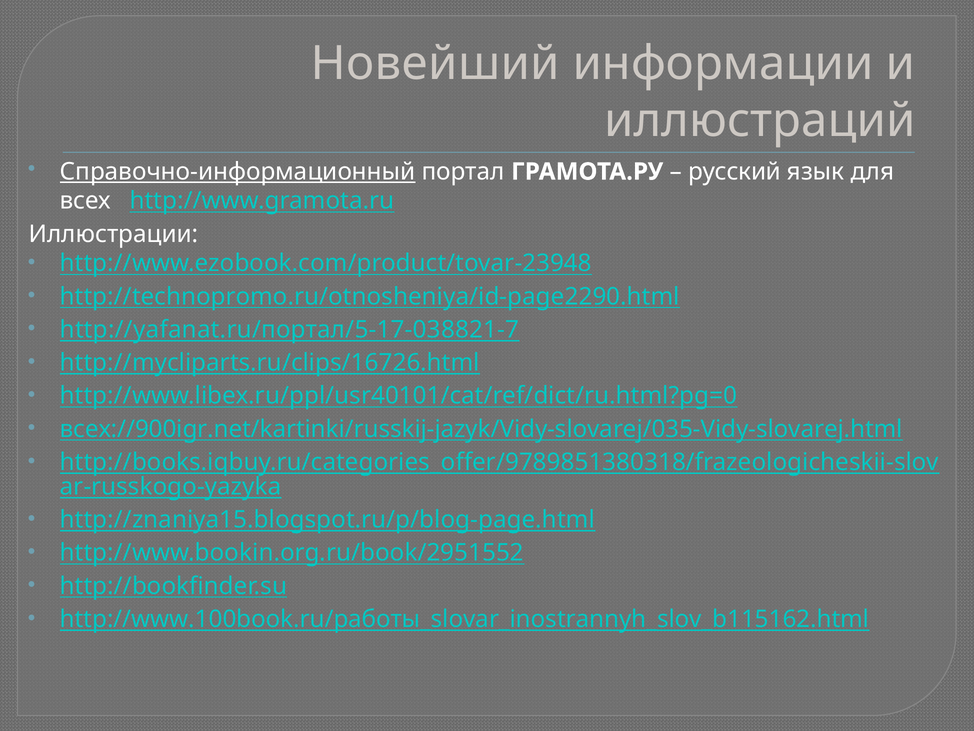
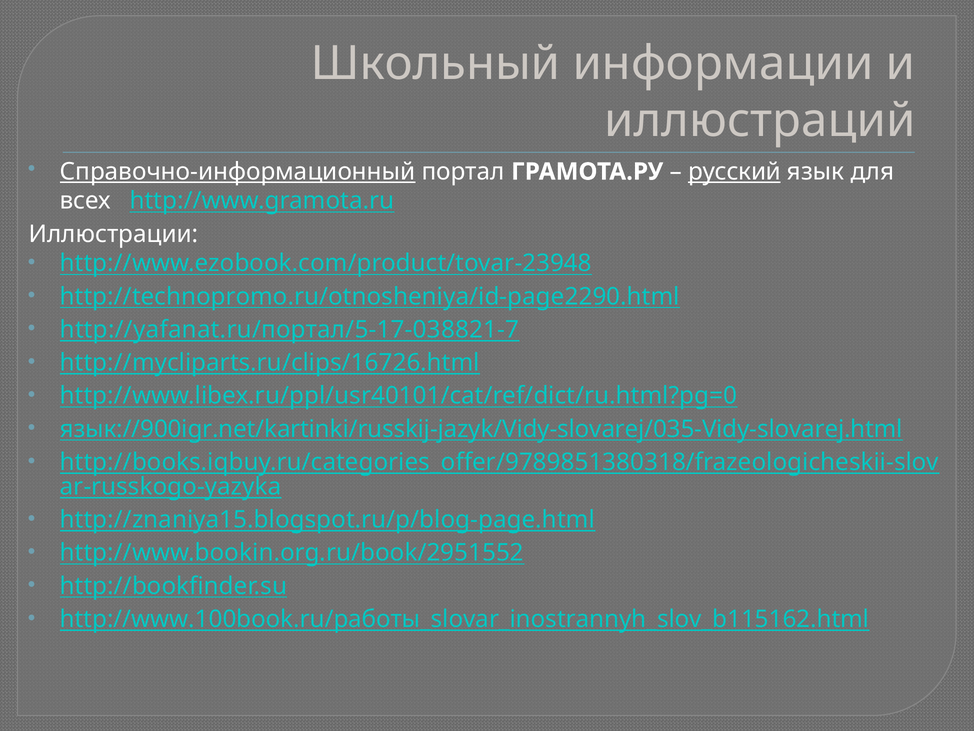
Новейший: Новейший -> Школьный (436, 63)
русский underline: none -> present (735, 172)
всех://900igr.net/kartinki/russkij-jazyk/Vidy-slovarej/035-Vidy-slovarej.html: всех://900igr.net/kartinki/russkij-jazyk/Vidy-slovarej/035-Vidy-slovarej.html -> язык://900igr.net/kartinki/russkij-jazyk/Vidy-slovarej/035-Vidy-slovarej.html (481, 429)
